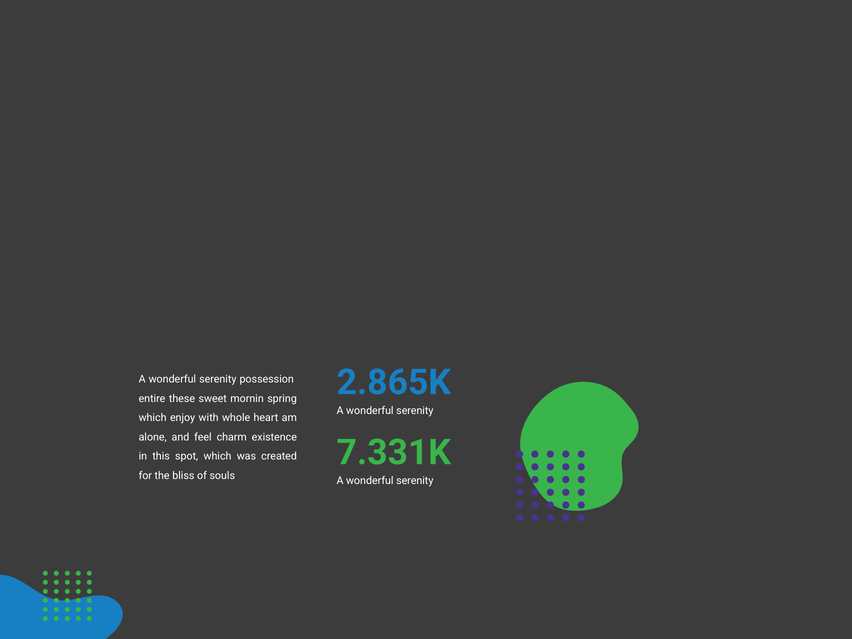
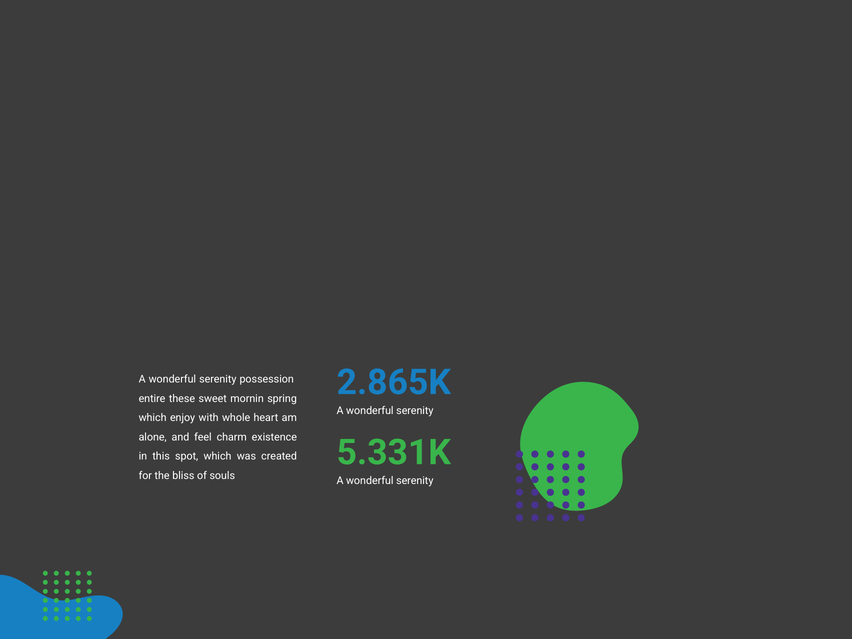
7.331K: 7.331K -> 5.331K (394, 452)
